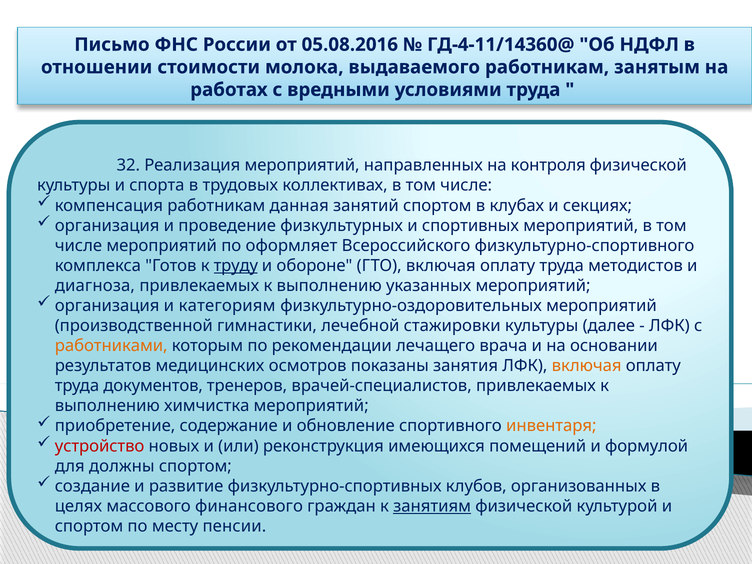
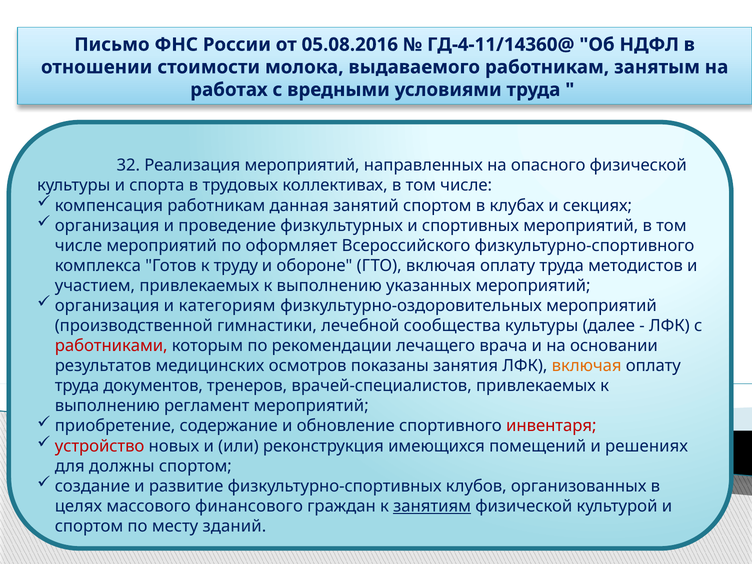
контроля: контроля -> опасного (548, 165)
труду underline: present -> none (236, 266)
диагноза: диагноза -> участием (95, 286)
стажировки: стажировки -> сообщества (452, 326)
работниками colour: orange -> red (111, 346)
химчистка: химчистка -> регламент (207, 406)
инвентаря colour: orange -> red (551, 426)
формулой: формулой -> решениях (647, 446)
пенсии: пенсии -> зданий (234, 526)
